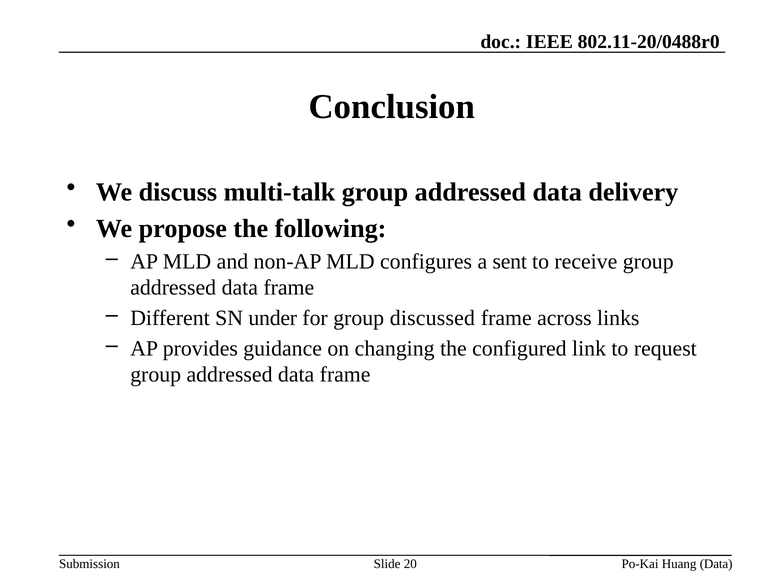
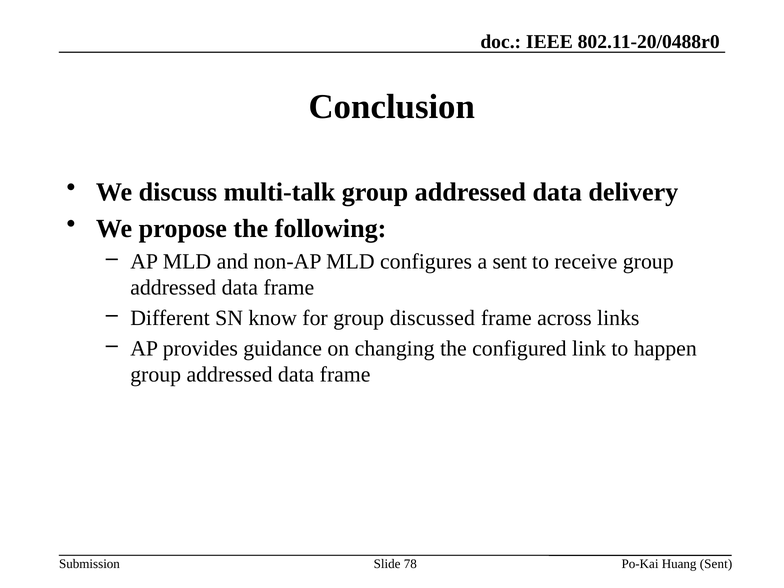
under: under -> know (273, 318)
request: request -> happen (665, 349)
20: 20 -> 78 (410, 564)
Huang Data: Data -> Sent (716, 564)
